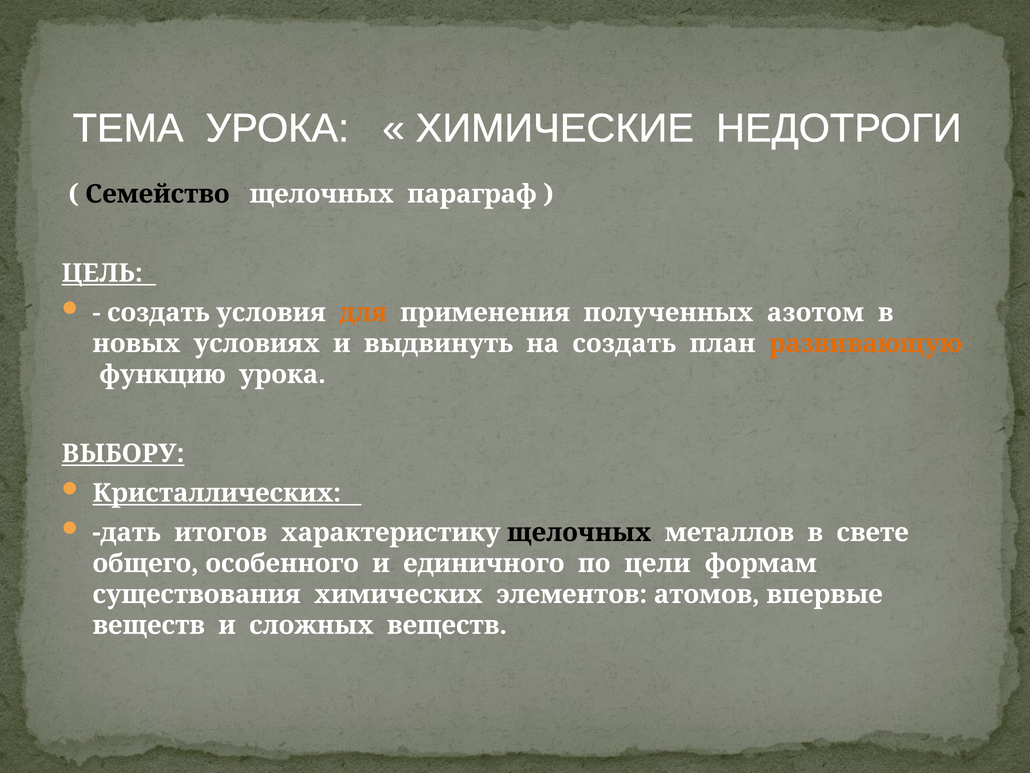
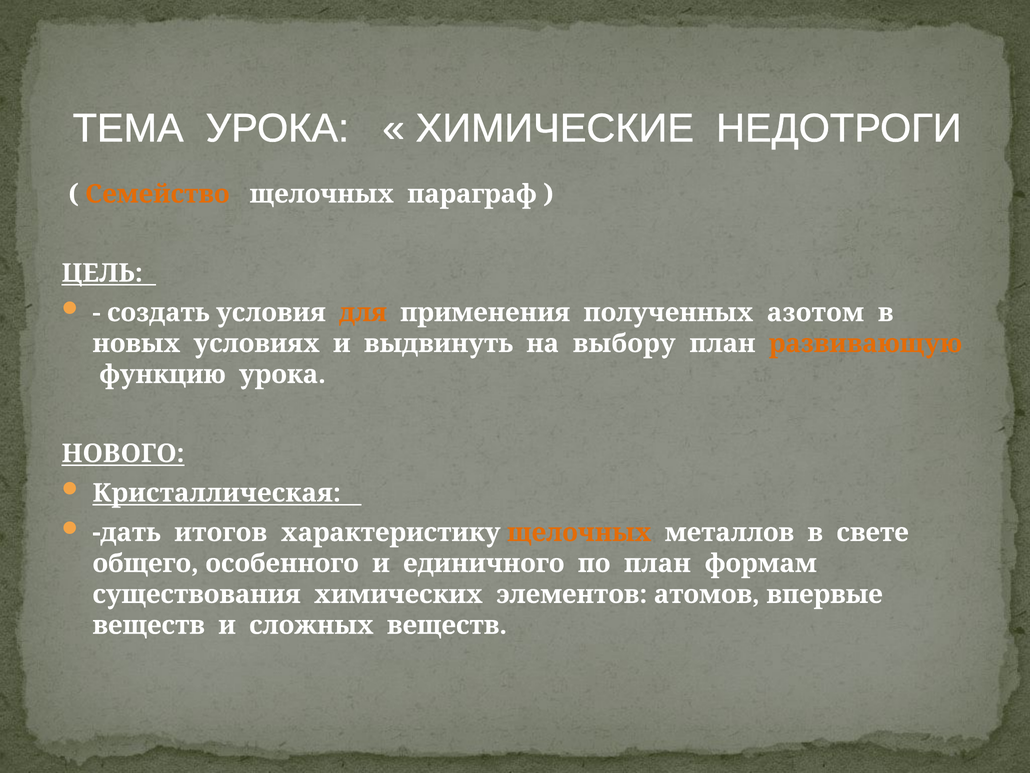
Семейство colour: black -> orange (157, 194)
на создать: создать -> выбору (624, 343)
ВЫБОРУ: ВЫБОРУ -> НОВОГО (123, 453)
Кристаллических: Кристаллических -> Кристаллическая (217, 493)
щелочных colour: black -> orange (579, 532)
по цели: цели -> план (657, 563)
